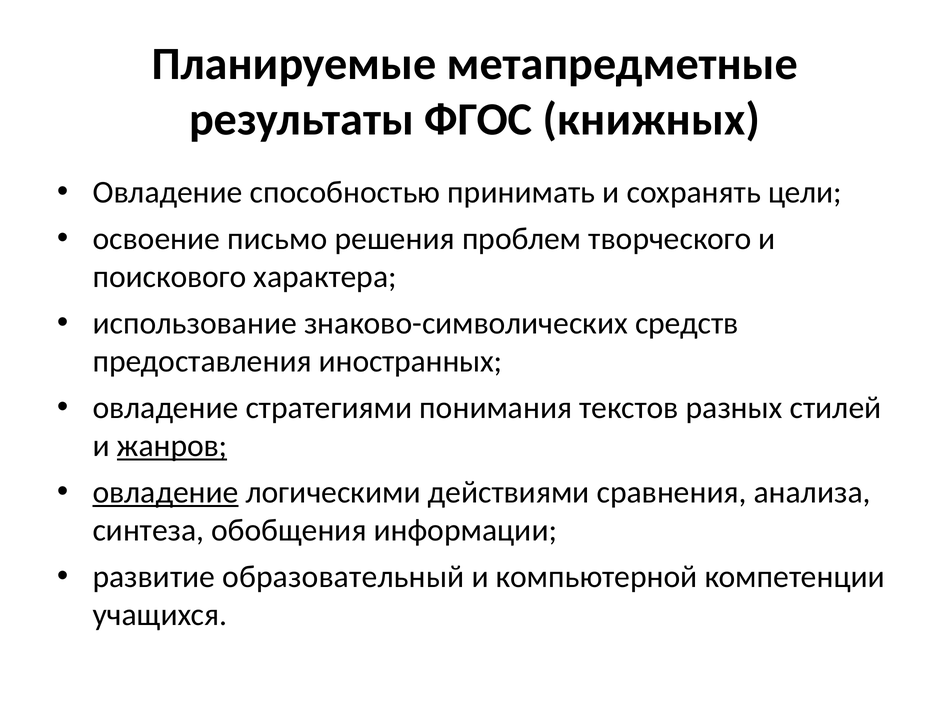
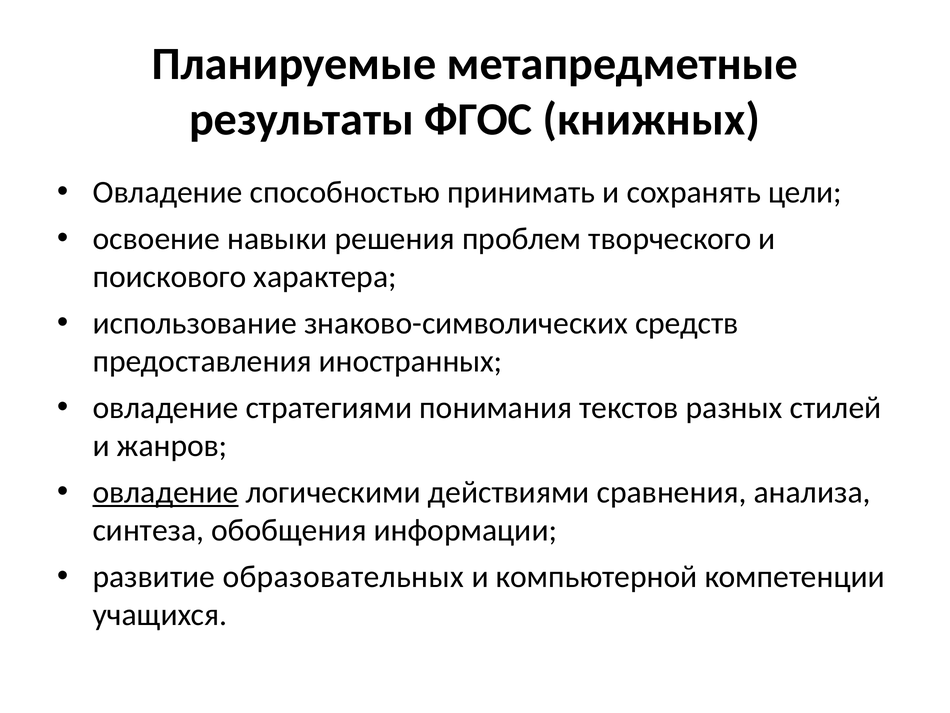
письмо: письмо -> навыки (277, 239)
жанров underline: present -> none (172, 446)
образовательный: образовательный -> образовательных (343, 576)
